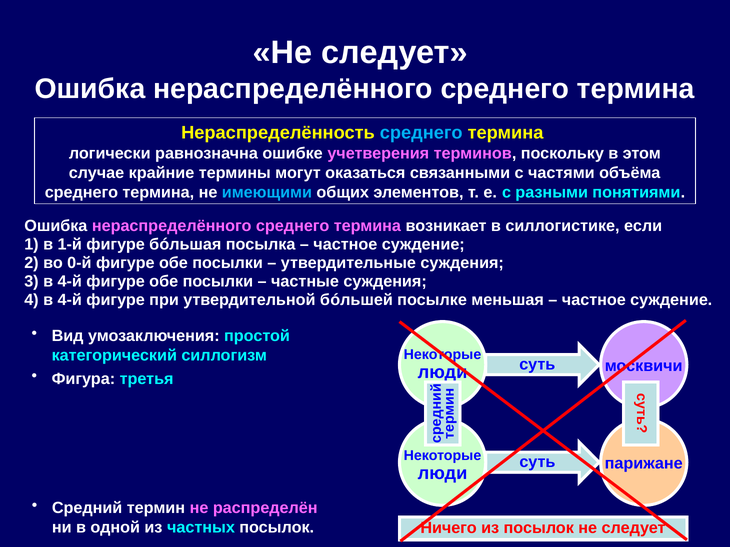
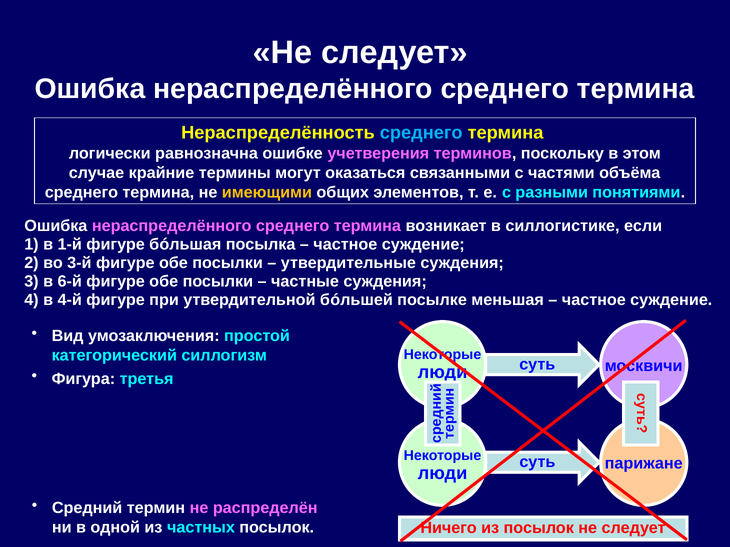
имеющими colour: light blue -> yellow (267, 192)
0-й: 0-й -> 3-й (79, 263)
3 в 4-й: 4-й -> 6-й (70, 282)
